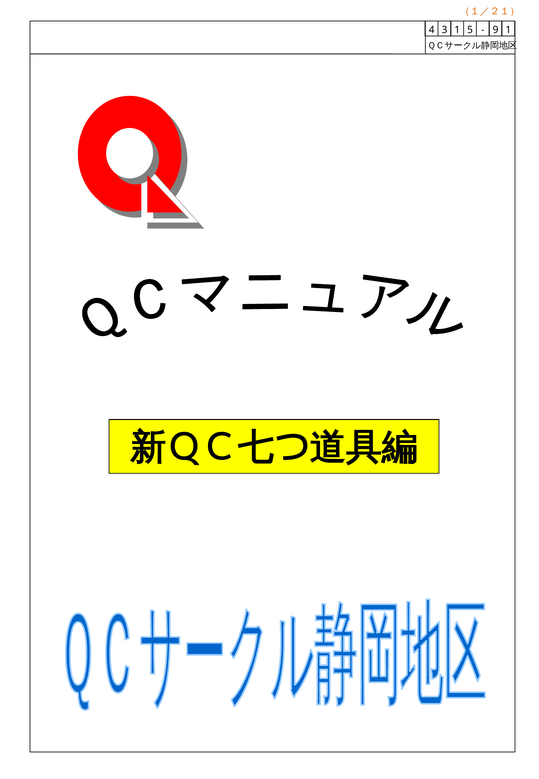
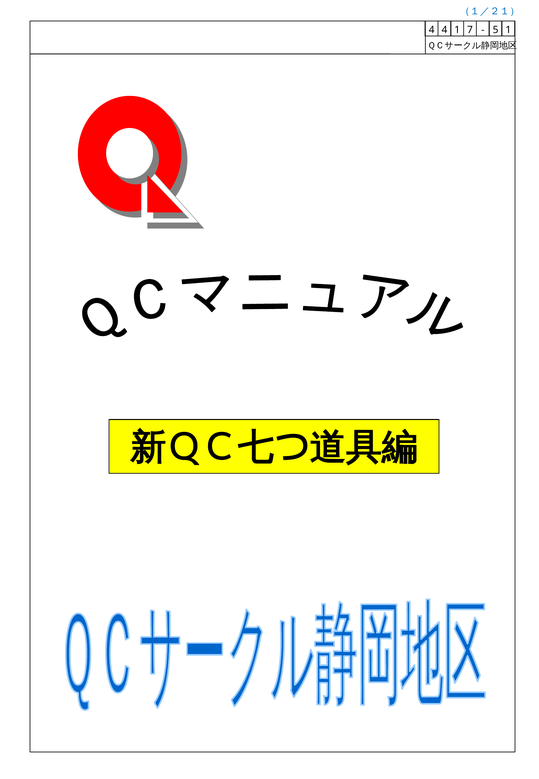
（１／２１） colour: orange -> blue (490, 11)
4 3: 3 -> 4 (444, 30)
5: 5 -> 7 (470, 30)
9: 9 -> 5 (496, 30)
